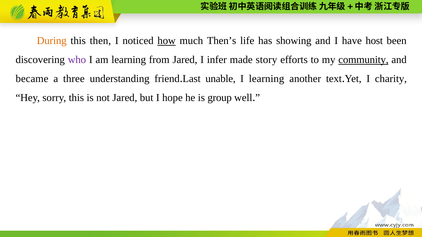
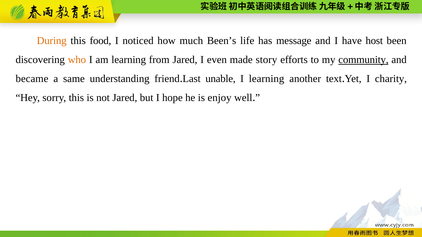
then: then -> food (101, 41)
how underline: present -> none (167, 41)
Then’s: Then’s -> Been’s (222, 41)
showing: showing -> message (294, 41)
who colour: purple -> orange (77, 60)
infer: infer -> even (217, 60)
three: three -> same (74, 79)
group: group -> enjoy (220, 98)
